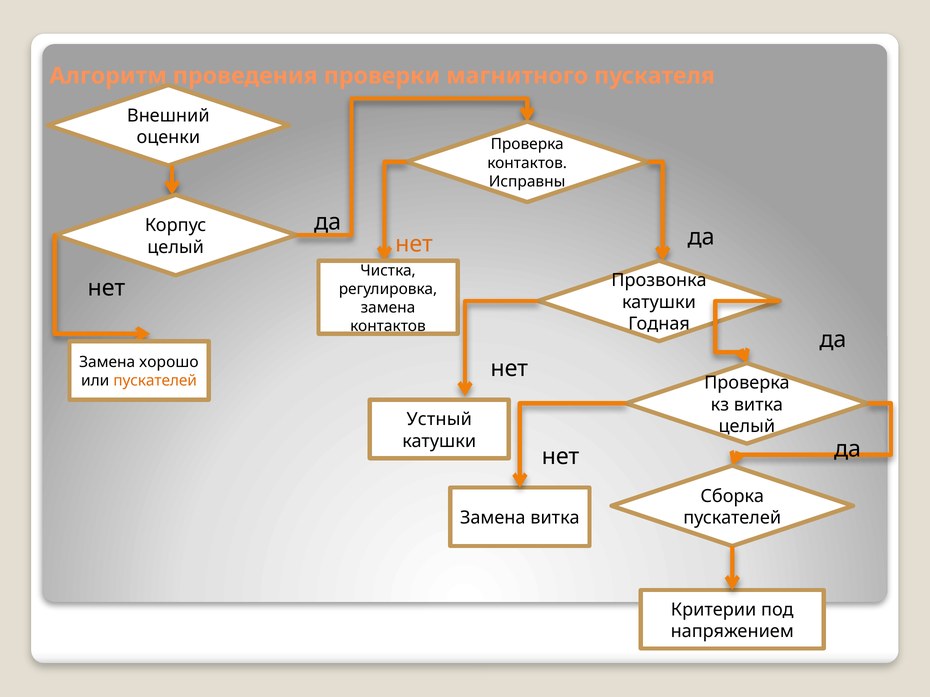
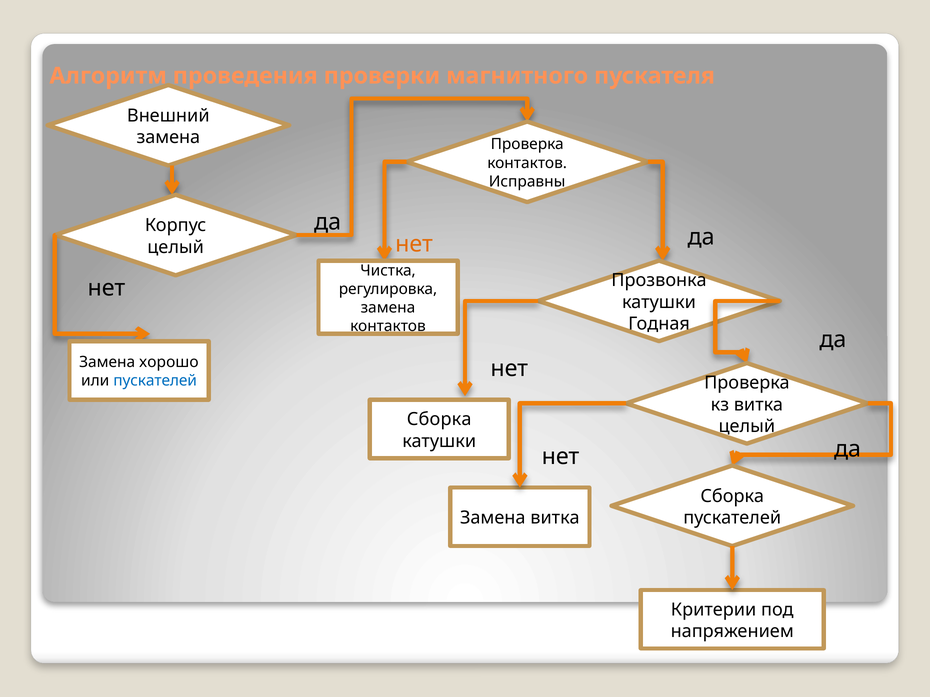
оценки: оценки -> замена (168, 137)
пускателей colour: orange -> blue (155, 381)
Устный: Устный -> Сборка (439, 420)
